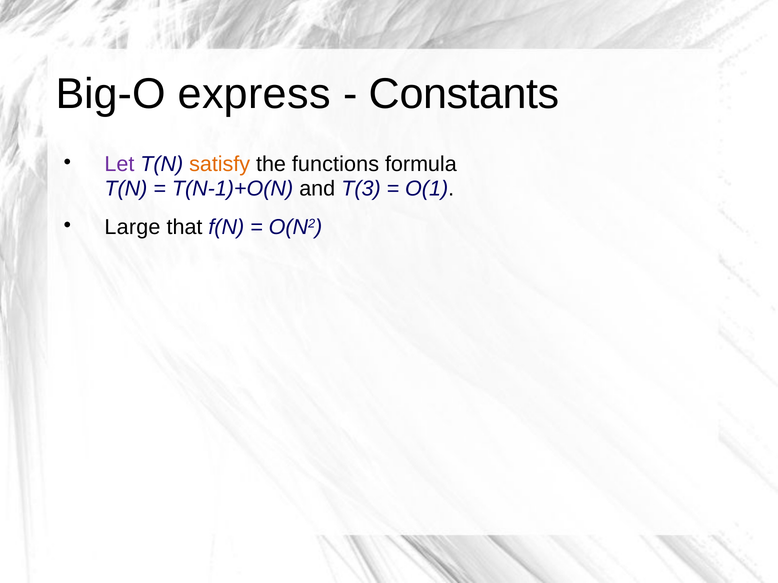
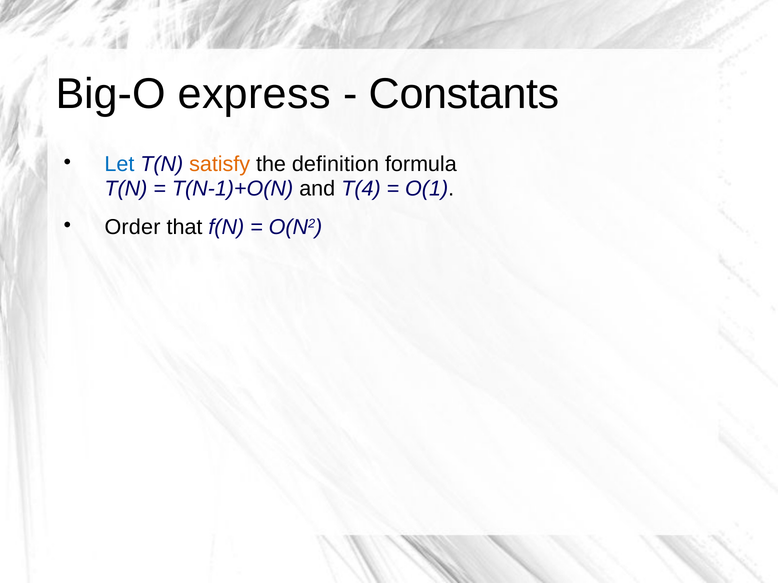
Let colour: purple -> blue (119, 164)
functions: functions -> definition (335, 164)
T(3: T(3 -> T(4 (361, 189)
Large: Large -> Order (132, 227)
